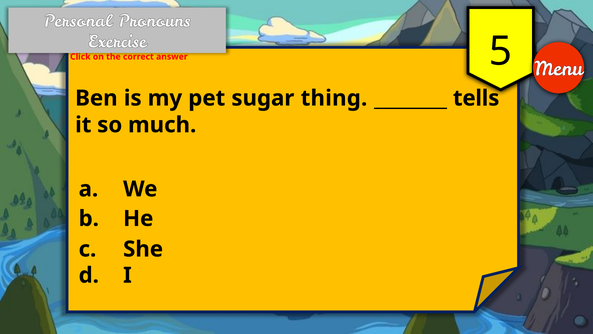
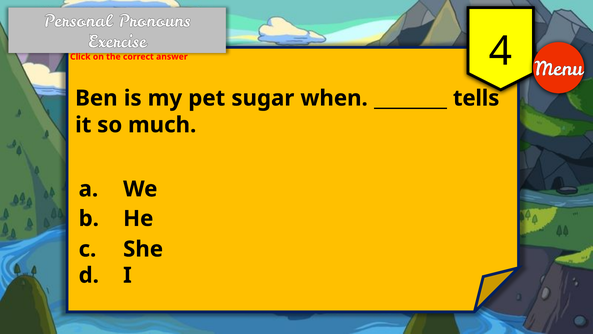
5: 5 -> 4 (501, 51)
thing: thing -> when (334, 98)
